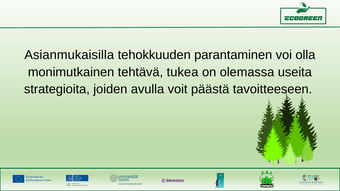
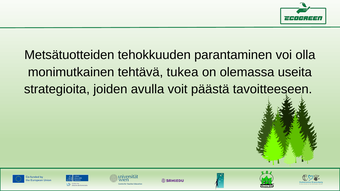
Asianmukaisilla: Asianmukaisilla -> Metsätuotteiden (69, 55)
